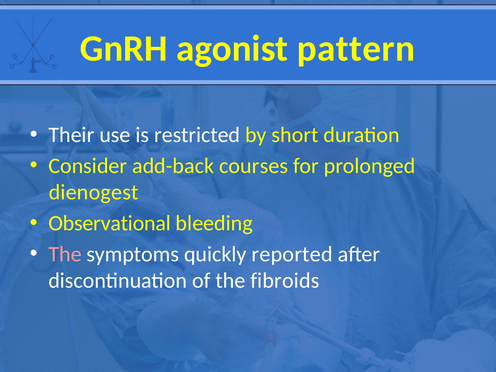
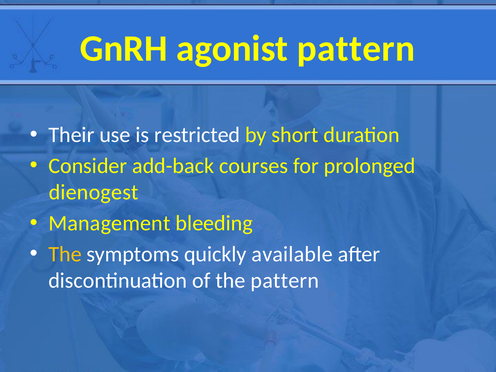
Observational: Observational -> Management (109, 223)
The colour: pink -> yellow (65, 254)
reported: reported -> available (292, 254)
the fibroids: fibroids -> pattern (285, 281)
